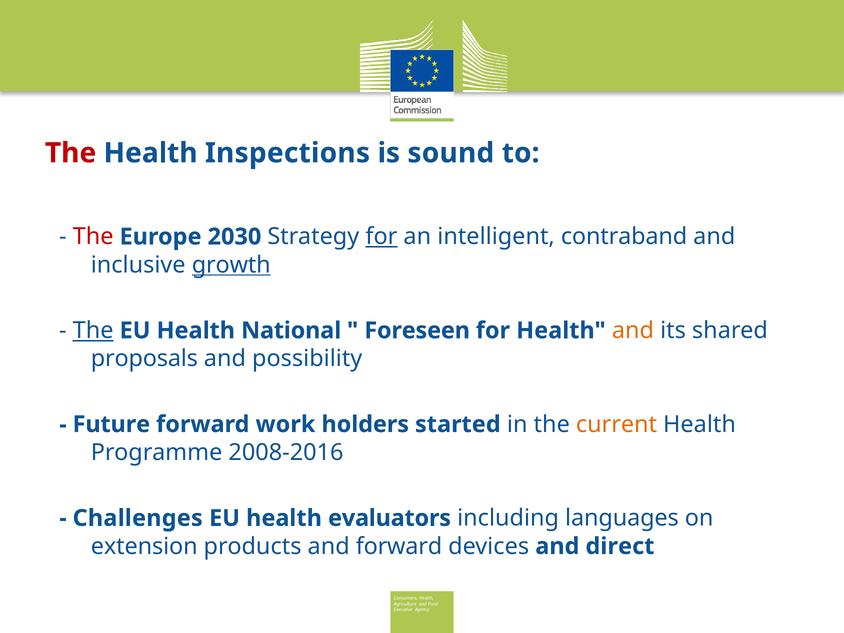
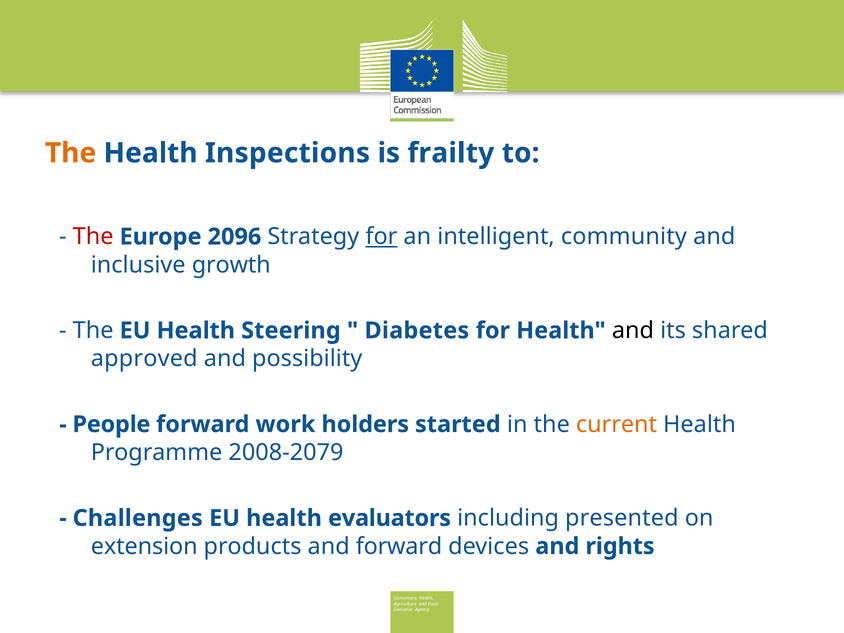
The colour: red -> orange (71, 153)
sound: sound -> frailty (451, 153)
2030: 2030 -> 2096 (234, 237)
contraband: contraband -> community (624, 237)
growth underline: present -> none (231, 265)
The underline: present -> none (93, 331)
National: National -> Steering (291, 331)
Foreseen: Foreseen -> Diabetes (417, 331)
and colour: orange -> black (633, 331)
proposals: proposals -> approved (144, 359)
Future: Future -> People (111, 424)
2008-2016: 2008-2016 -> 2008-2079 (286, 453)
languages: languages -> presented (622, 518)
direct: direct -> rights (620, 546)
